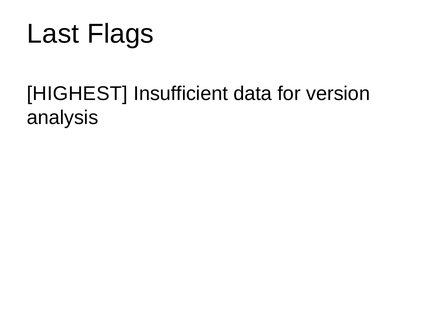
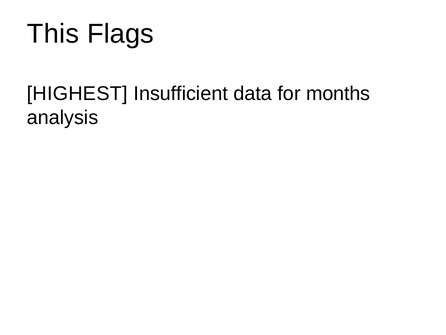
Last: Last -> This (53, 34)
version: version -> months (338, 94)
